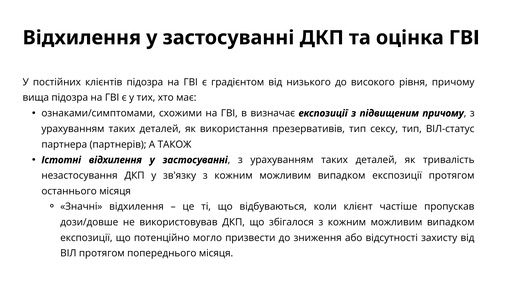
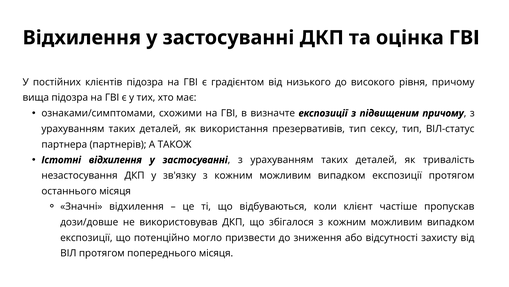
визначає: визначає -> визначте (273, 113)
